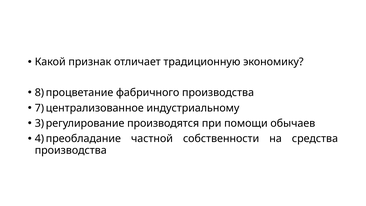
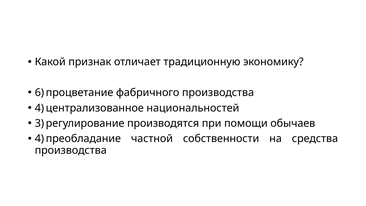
8: 8 -> 6 (39, 93)
7: 7 -> 4 (39, 108)
индустриальному: индустриальному -> национальностей (193, 108)
